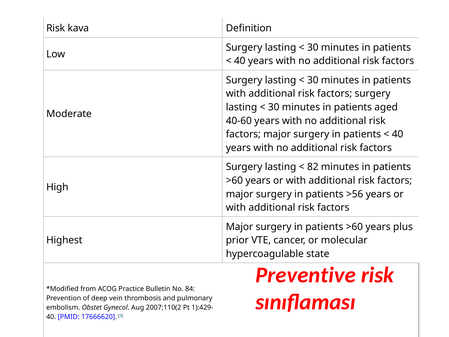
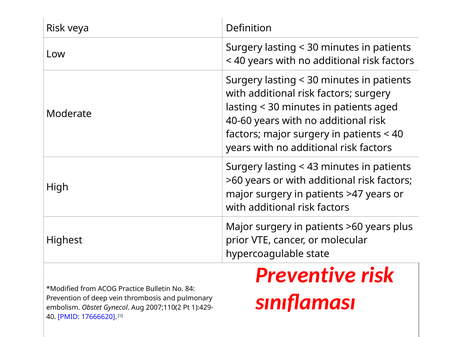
kava: kava -> veya (78, 28)
82: 82 -> 43 (313, 167)
>56: >56 -> >47 (355, 194)
